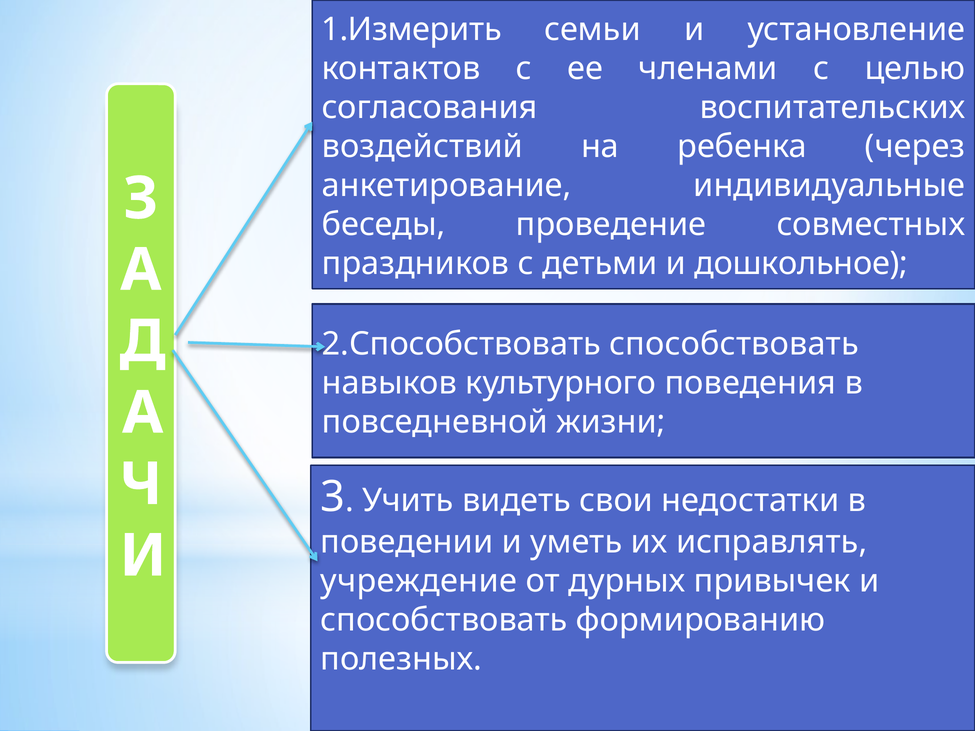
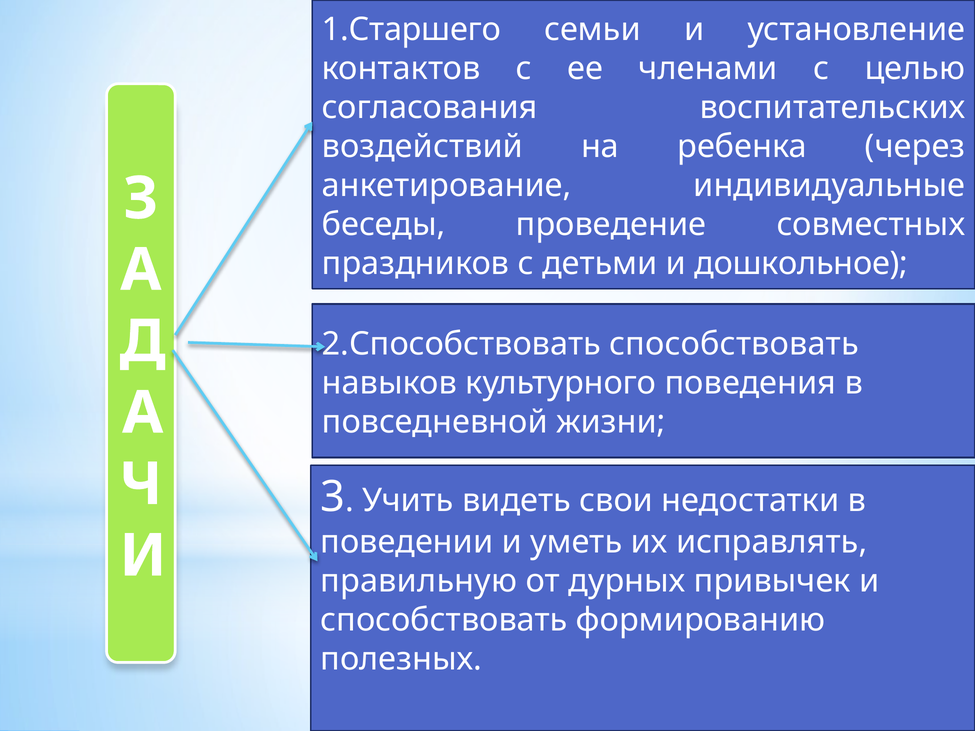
1.Измерить: 1.Измерить -> 1.Старшего (411, 30)
учреждение: учреждение -> правильную (419, 581)
